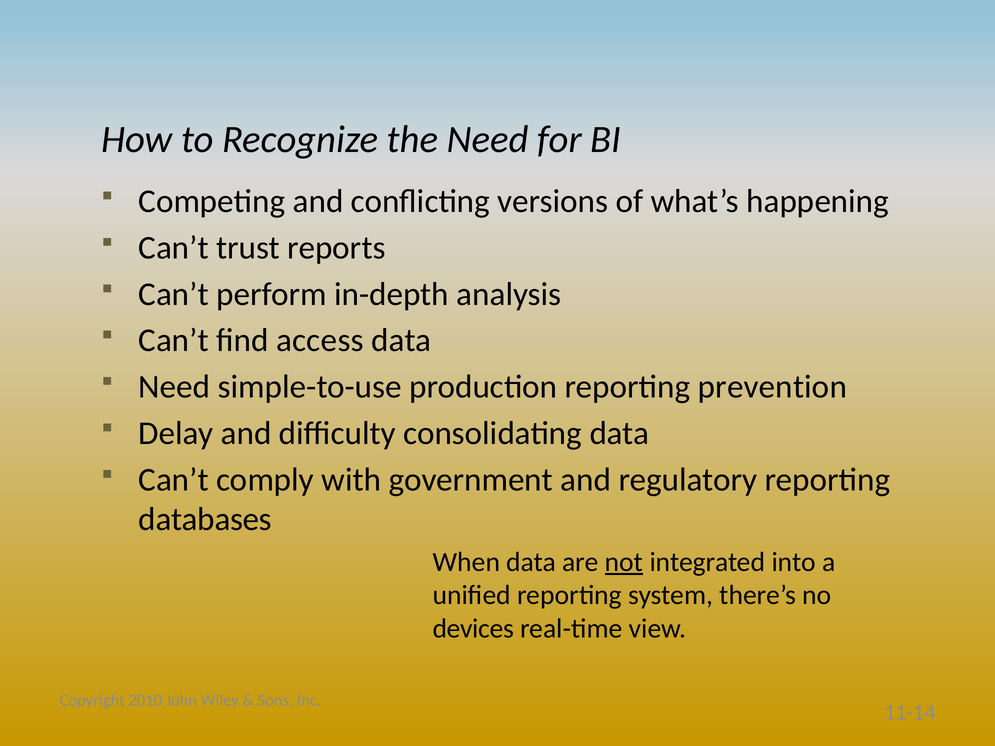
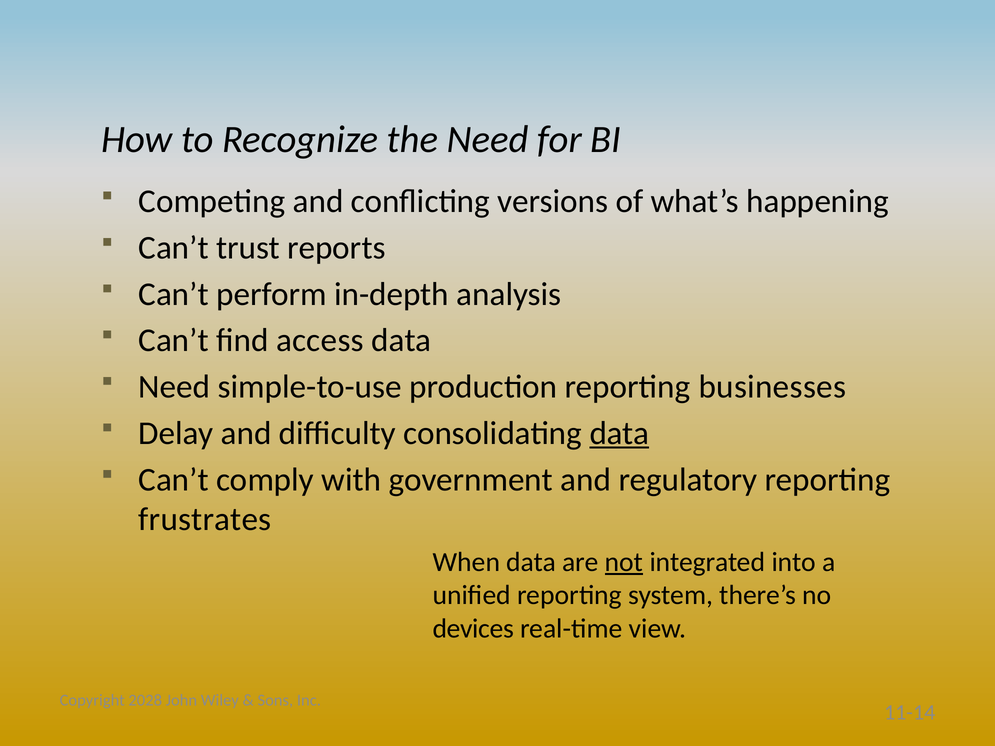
prevention: prevention -> businesses (772, 387)
data underline: none -> present (619, 433)
databases: databases -> frustrates (205, 520)
2010: 2010 -> 2028 (145, 701)
